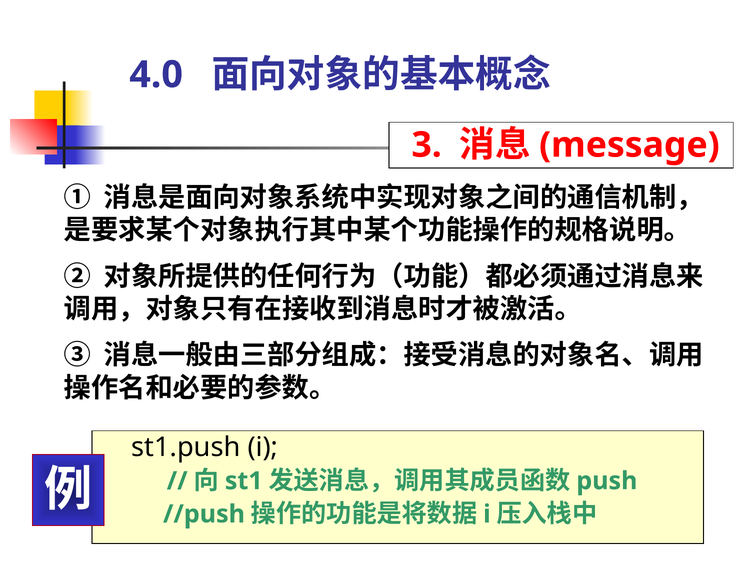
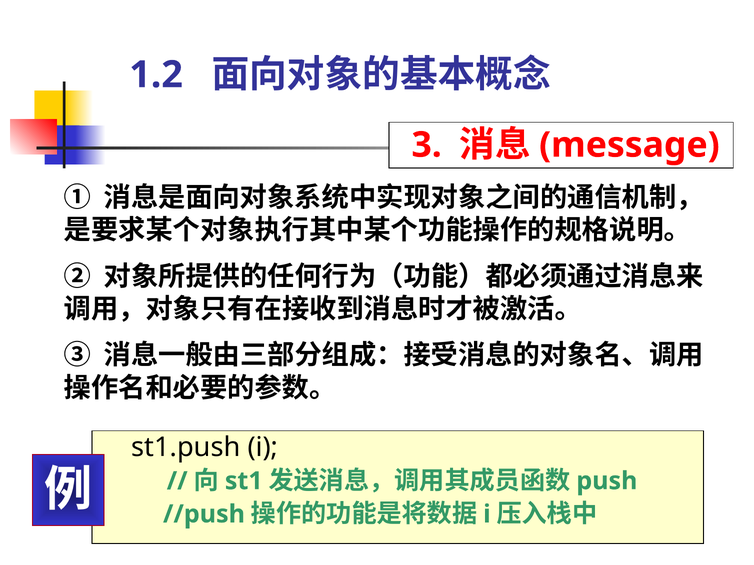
4.0: 4.0 -> 1.2 (156, 75)
